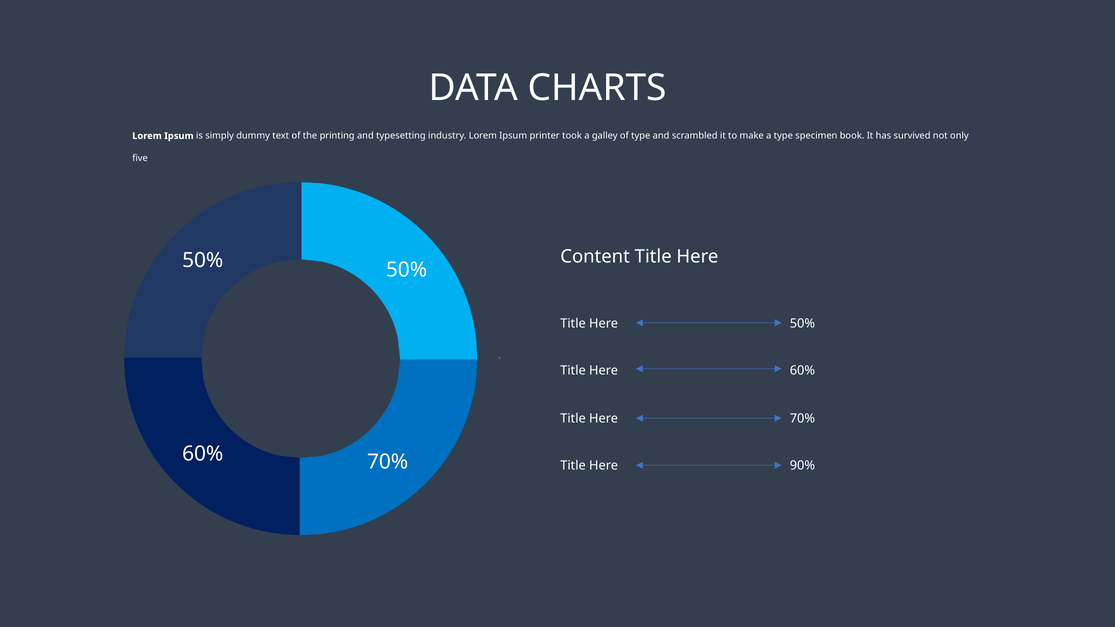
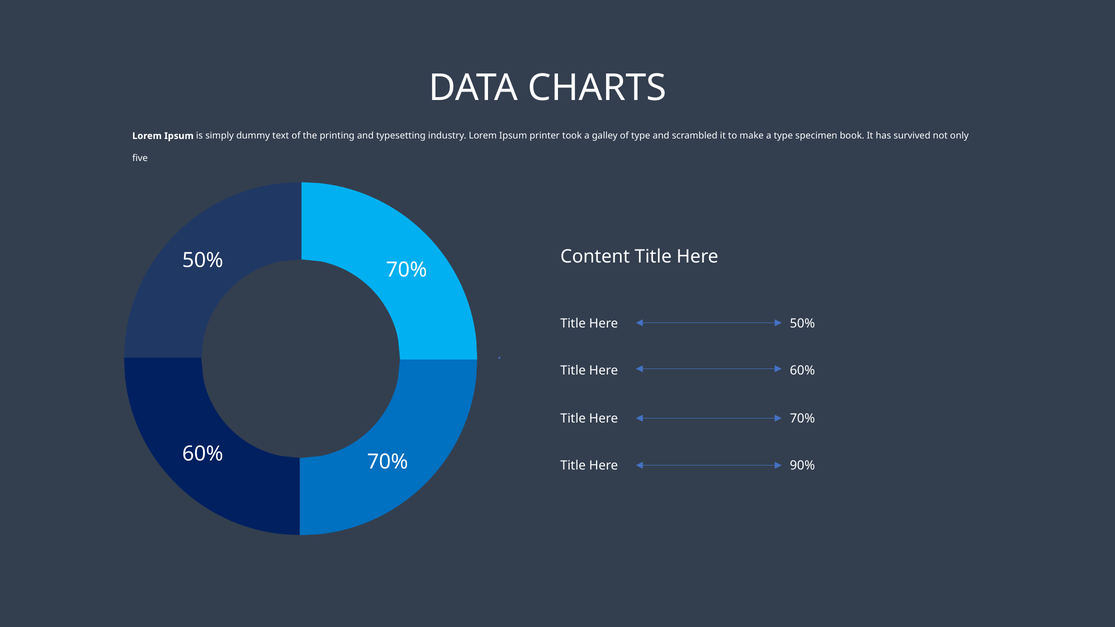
50%: 50% -> 70% (407, 270)
